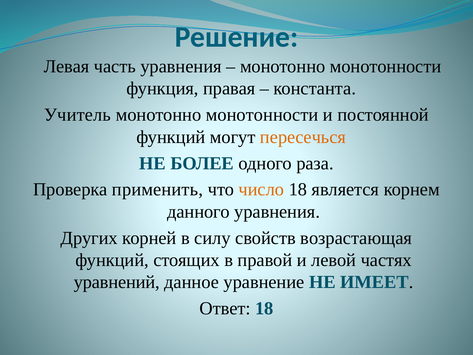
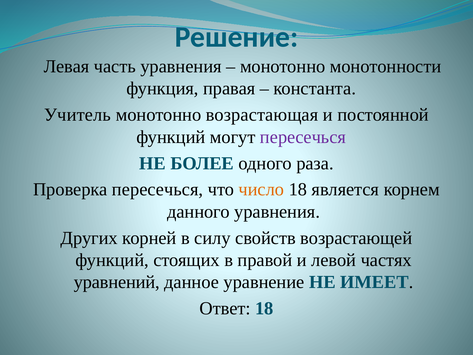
монотонности: монотонности -> возрастающая (262, 115)
пересечься colour: orange -> purple (303, 137)
Проверка применить: применить -> пересечься (158, 189)
возрастающая: возрастающая -> возрастающей (356, 238)
